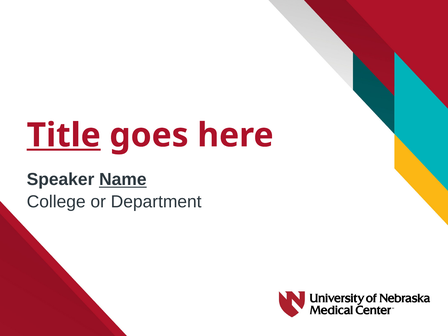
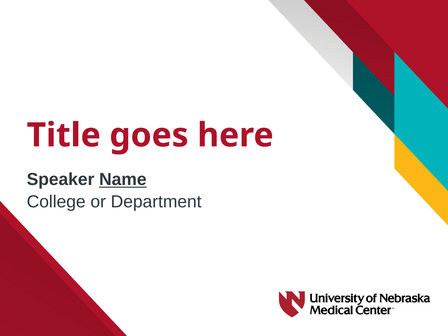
Title underline: present -> none (64, 135)
